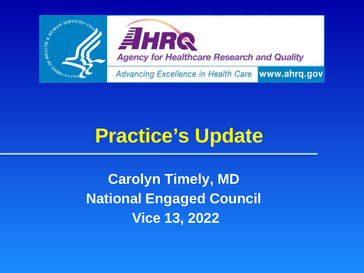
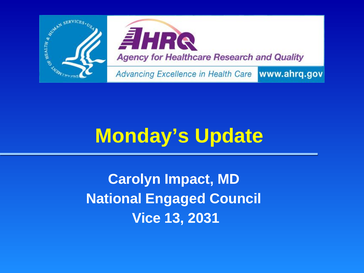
Practice’s: Practice’s -> Monday’s (142, 136)
Timely: Timely -> Impact (189, 179)
2022: 2022 -> 2031 (204, 218)
